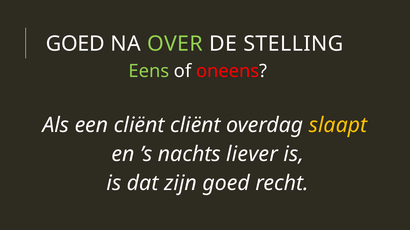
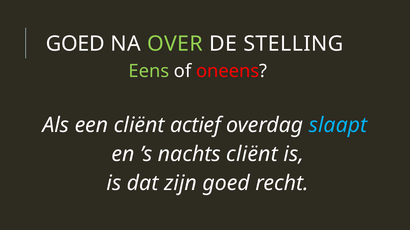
cliënt cliënt: cliënt -> actief (196, 125)
slaapt colour: yellow -> light blue (338, 125)
nachts liever: liever -> cliënt (252, 154)
